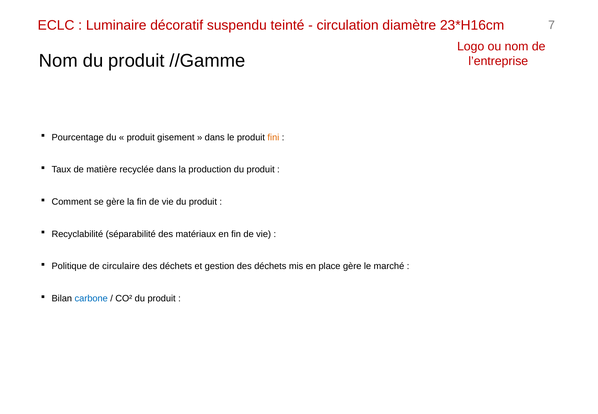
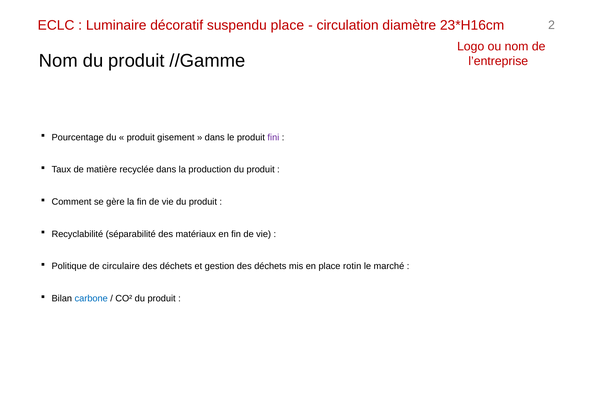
suspendu teinté: teinté -> place (287, 25)
7: 7 -> 2 (552, 25)
fini colour: orange -> purple (273, 137)
place gère: gère -> rotin (352, 266)
